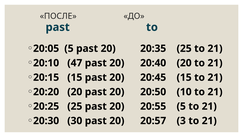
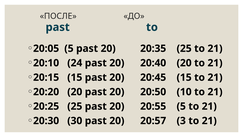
47: 47 -> 24 (75, 63)
